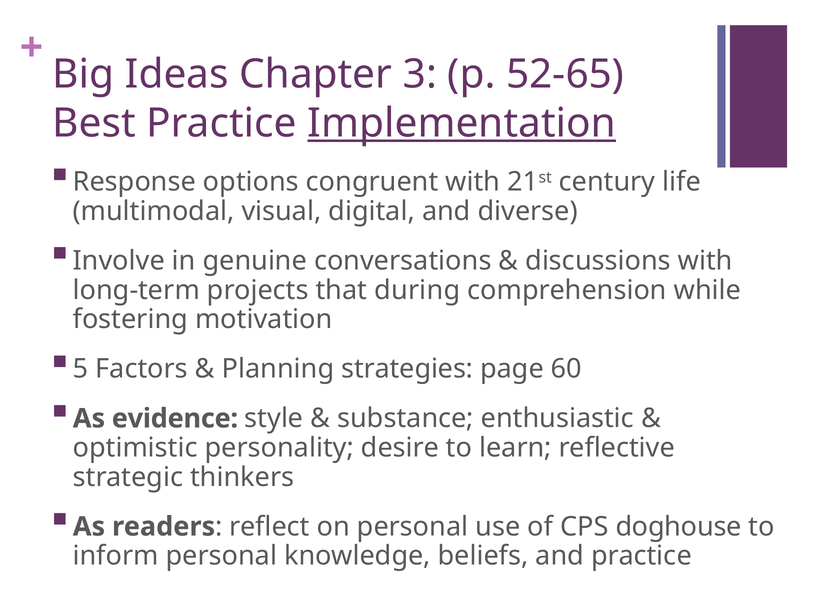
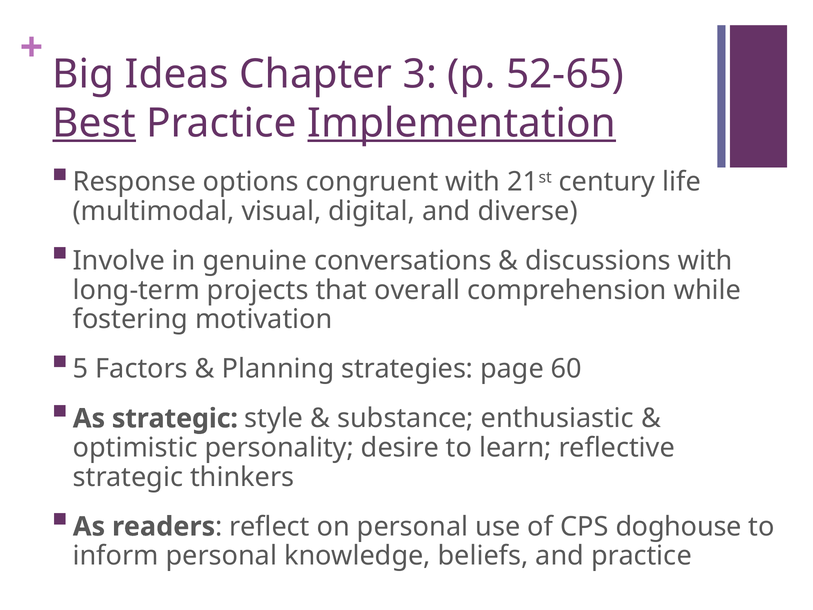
Best underline: none -> present (94, 123)
during: during -> overall (417, 290)
As evidence: evidence -> strategic (175, 418)
